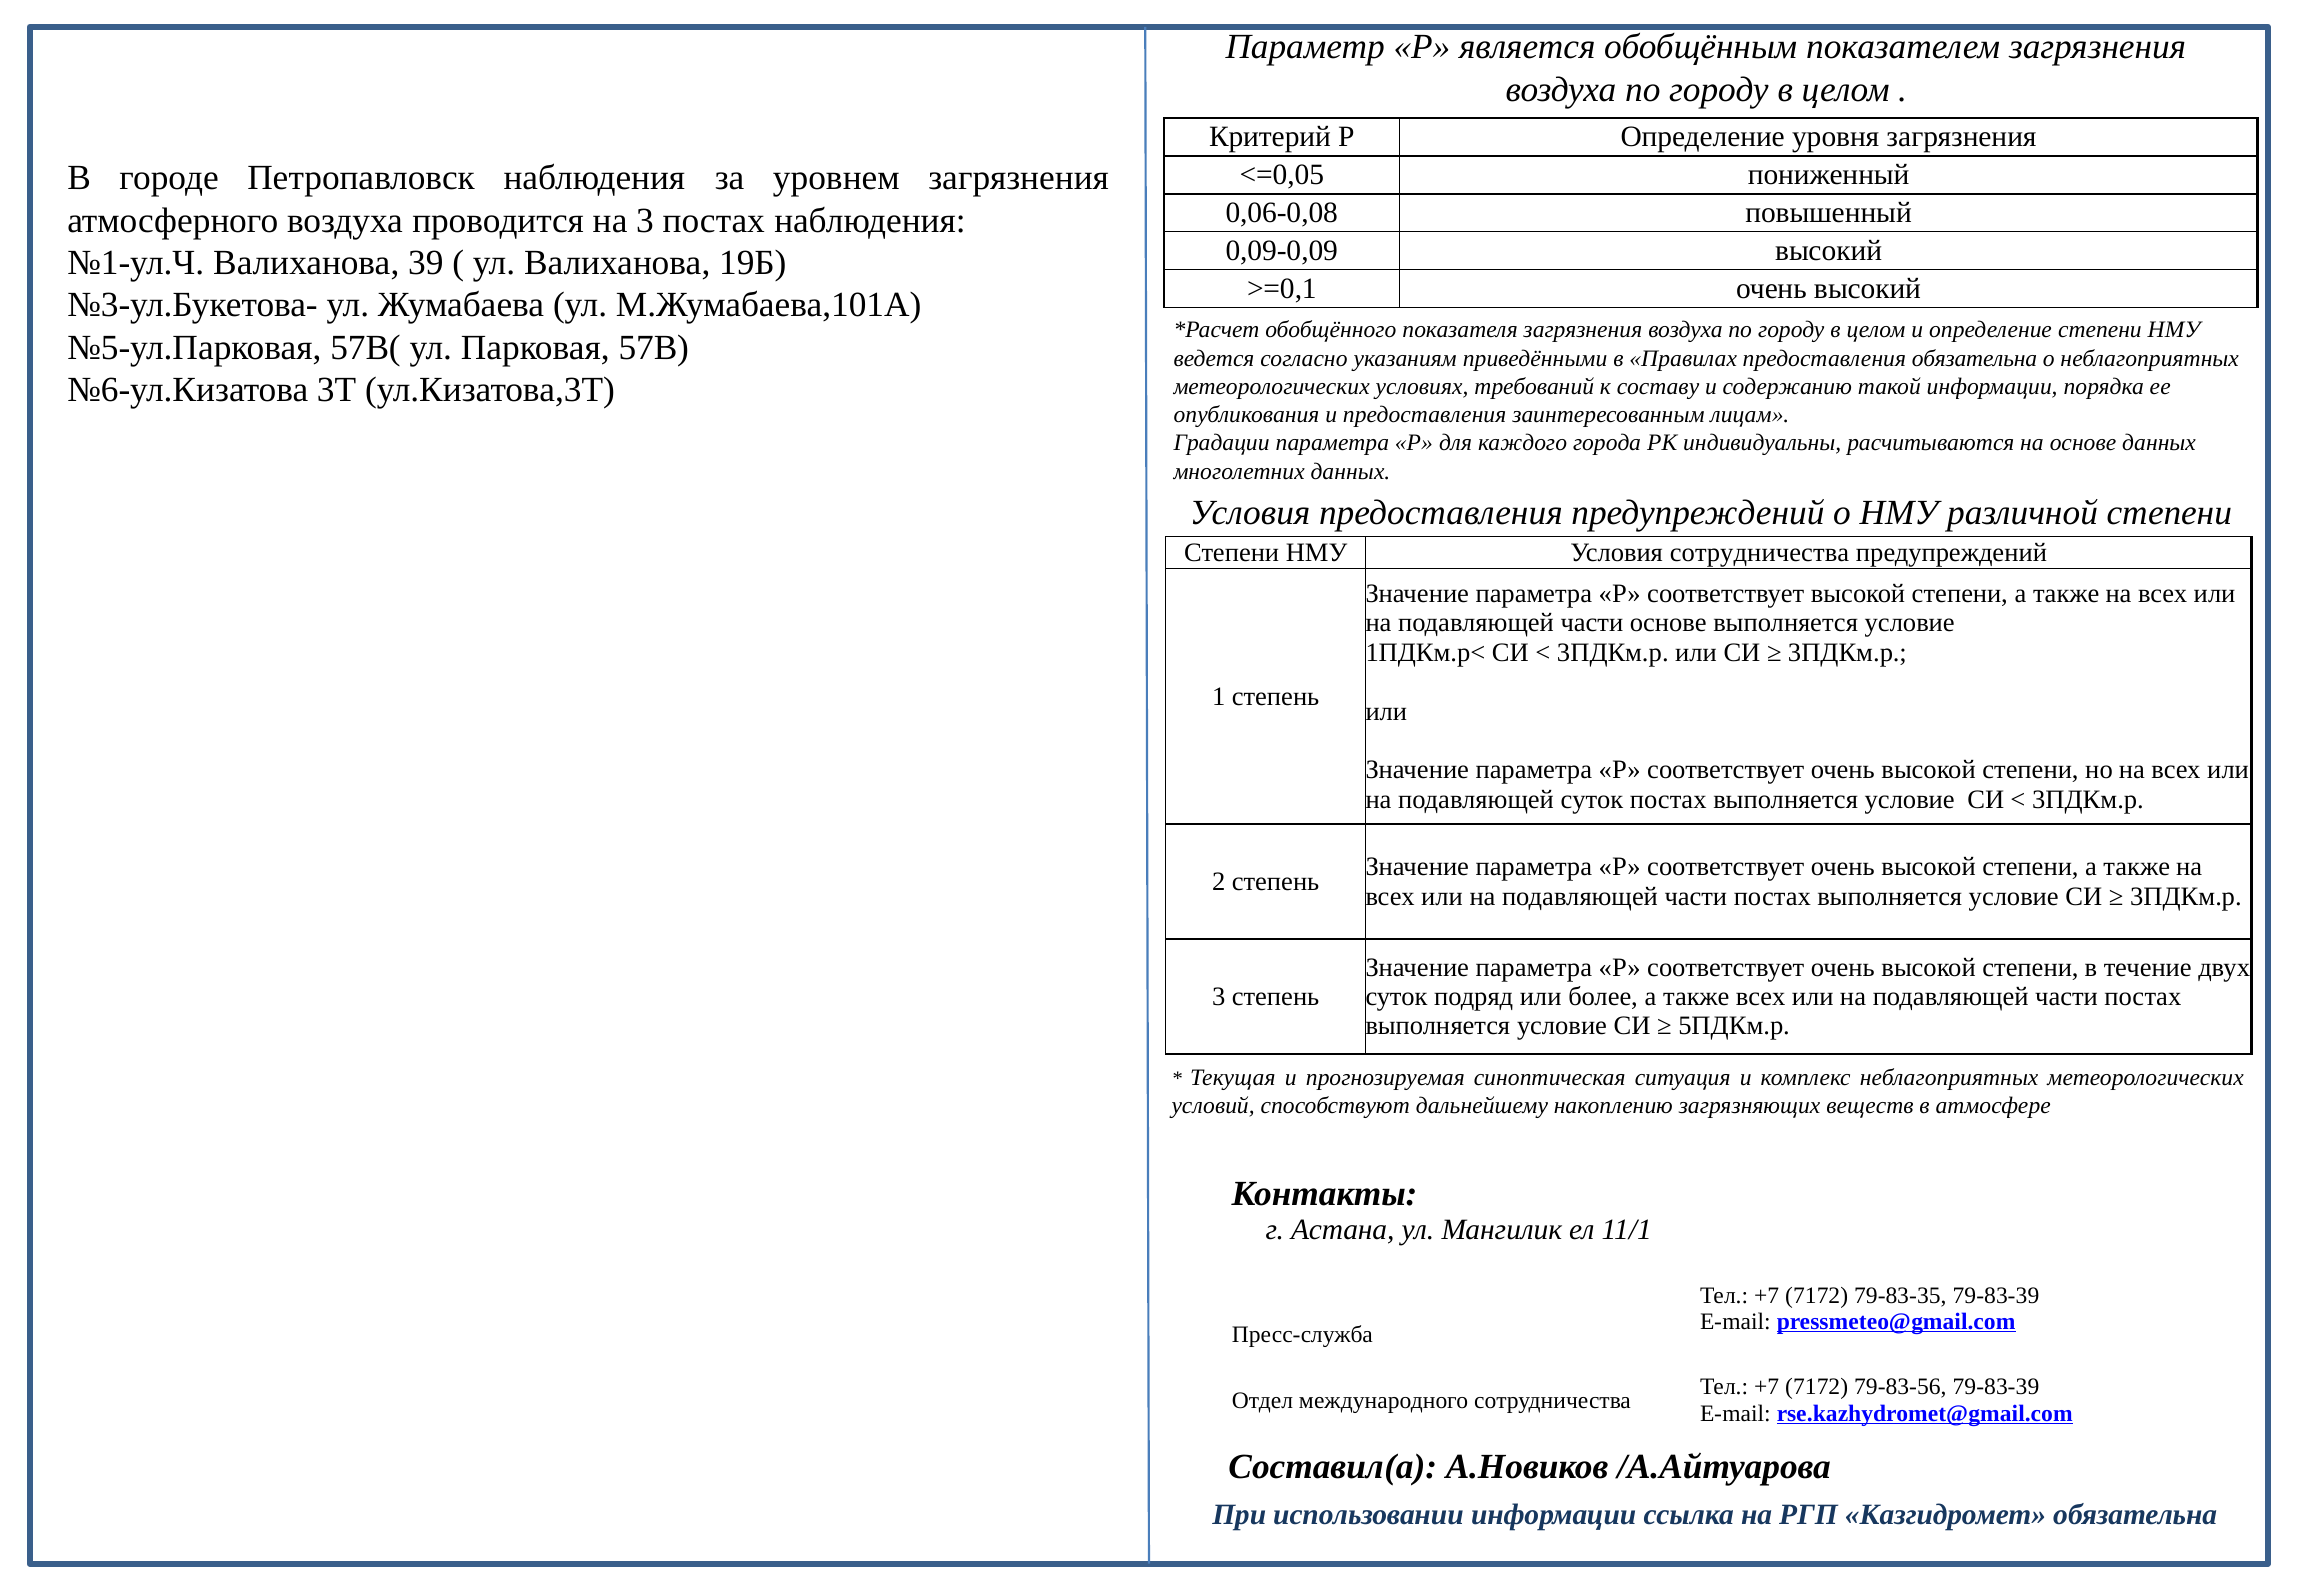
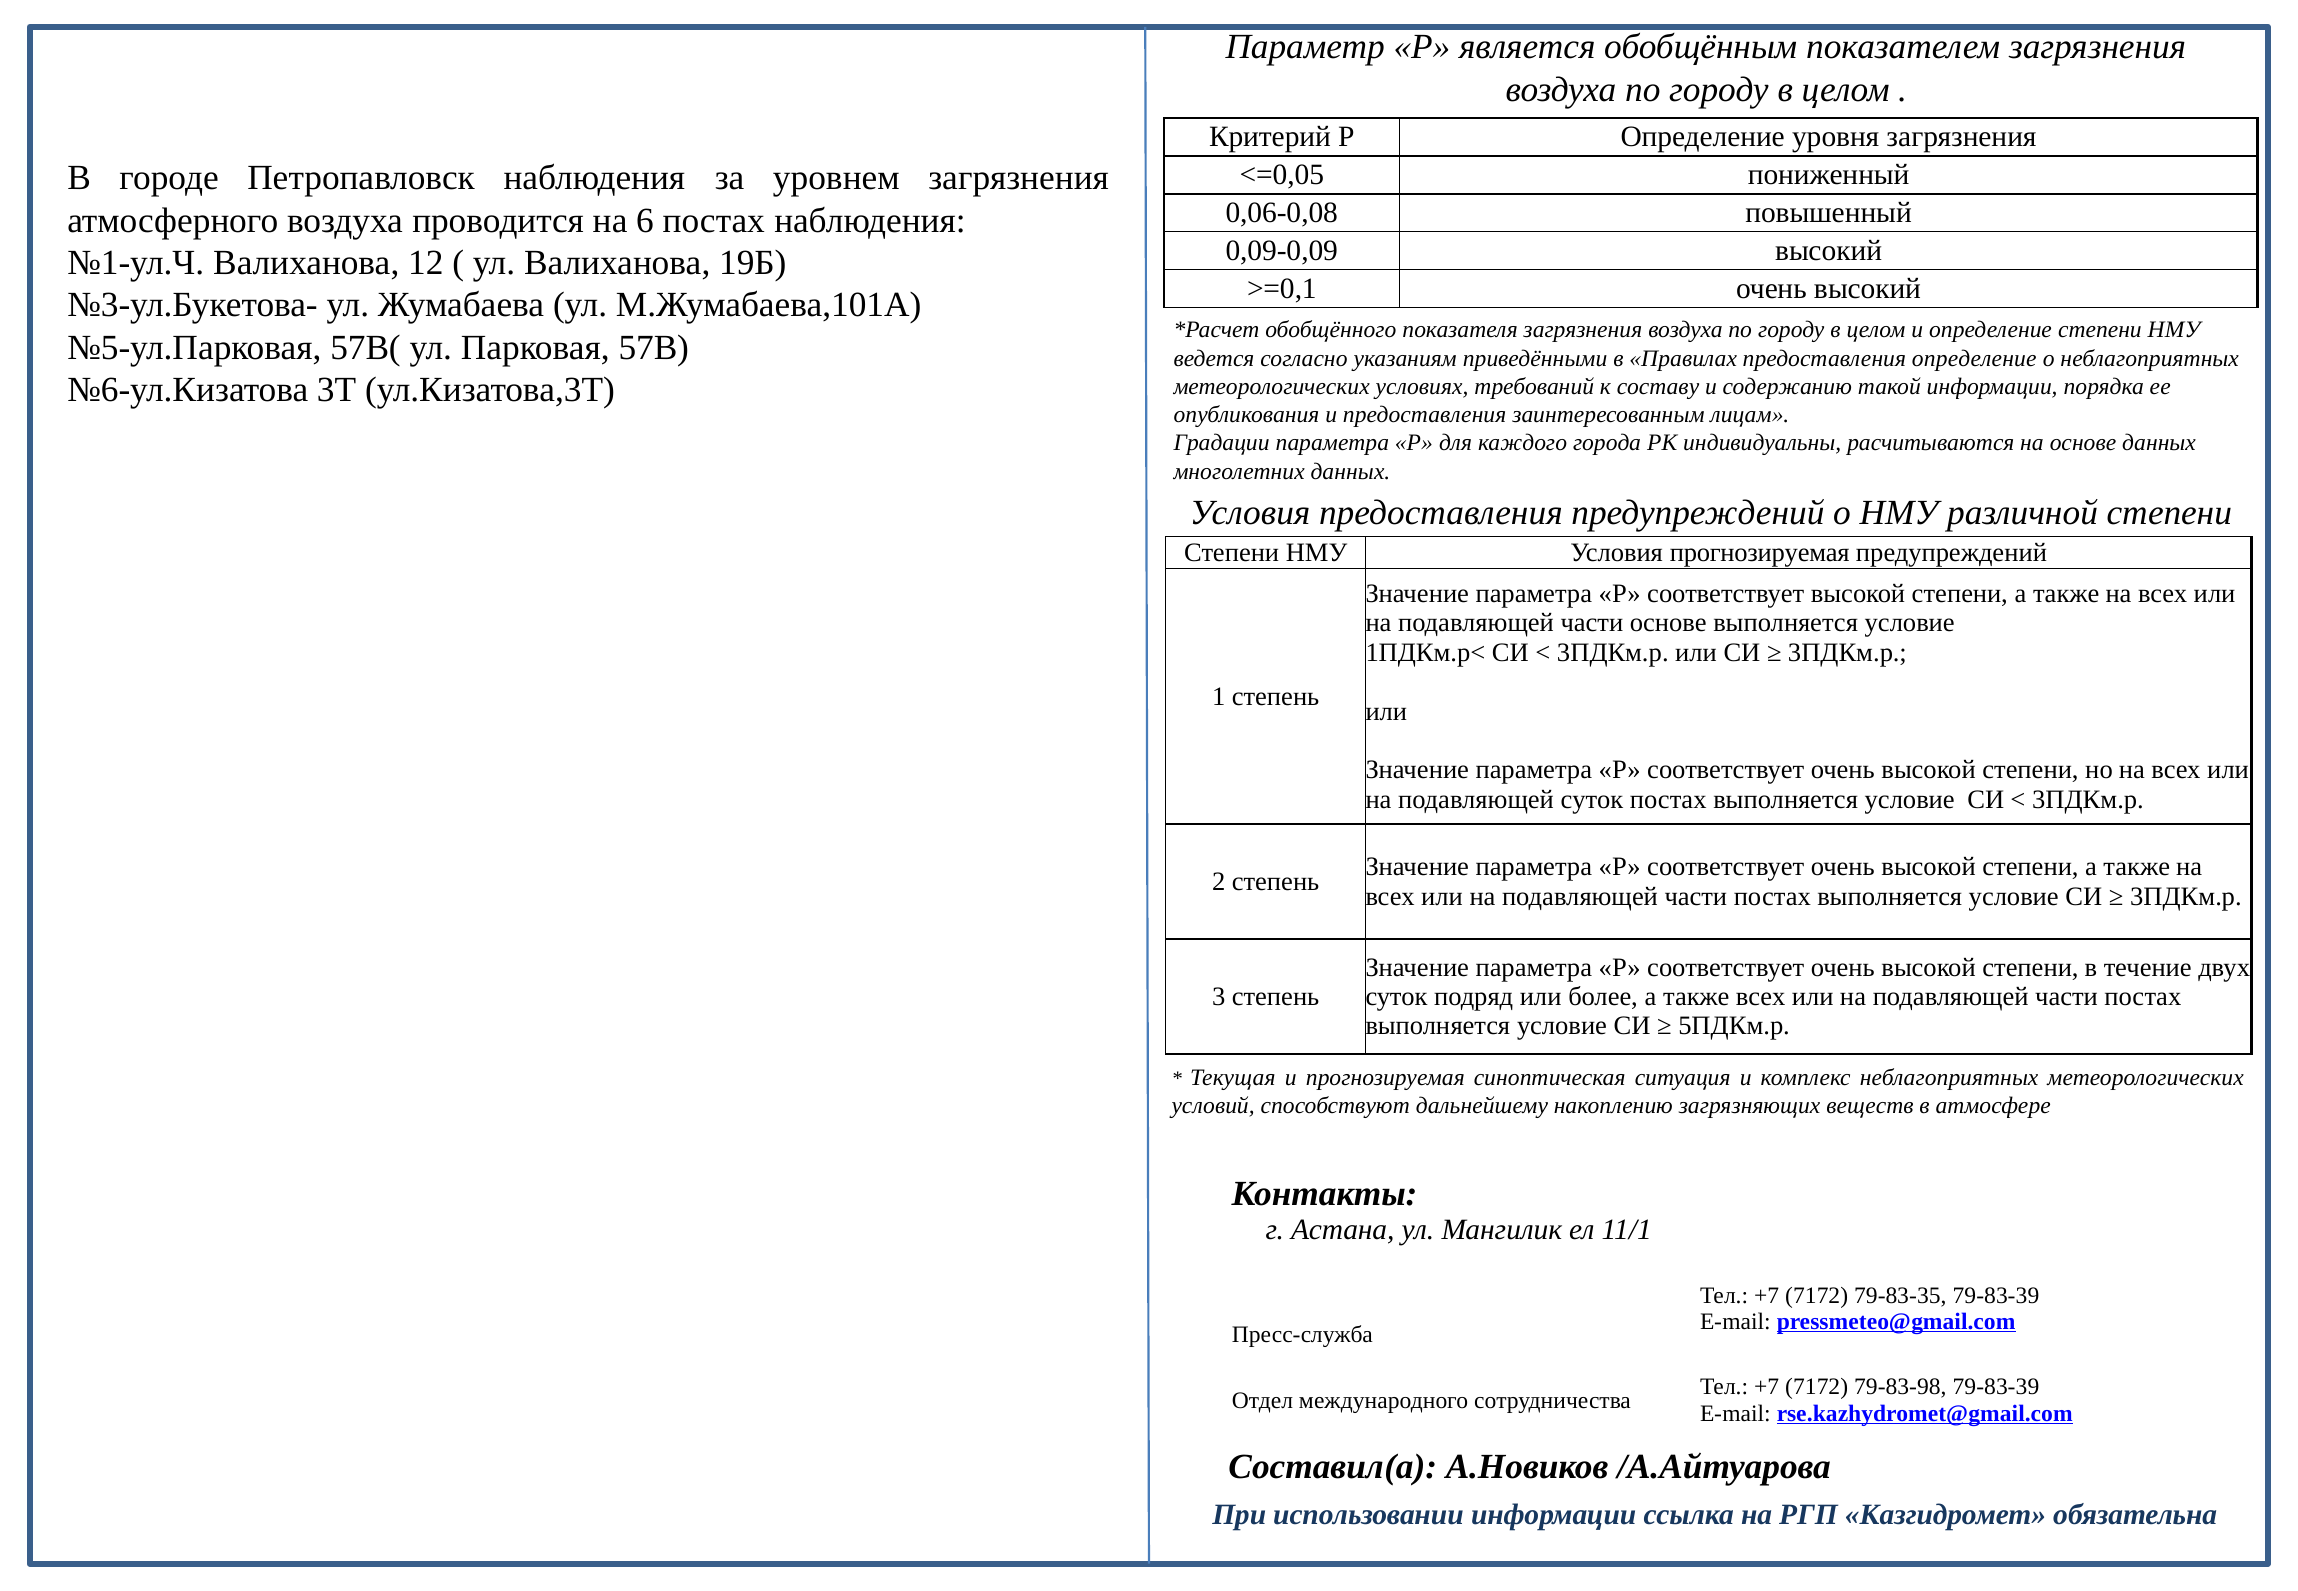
на 3: 3 -> 6 (645, 220)
39: 39 -> 12 (426, 263)
предоставления обязательна: обязательна -> определение (1974, 358)
Условия сотрудничества: сотрудничества -> прогнозируемая (1760, 553)
79-83-56: 79-83-56 -> 79-83-98 (1900, 1387)
